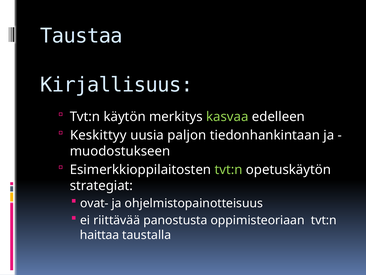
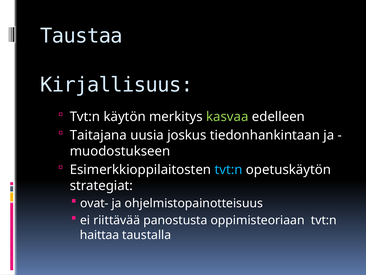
Keskittyy: Keskittyy -> Taitajana (98, 135)
paljon: paljon -> joskus (187, 135)
tvt:n colour: light green -> light blue (229, 169)
